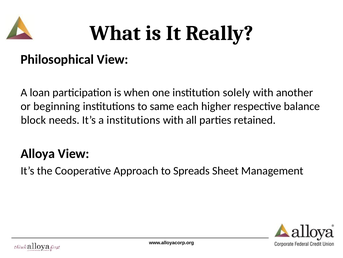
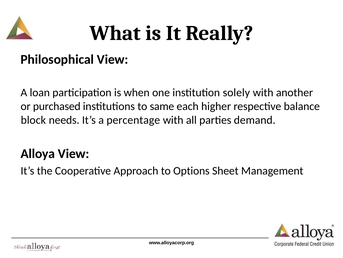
beginning: beginning -> purchased (57, 106)
a institutions: institutions -> percentage (133, 120)
retained: retained -> demand (255, 120)
Spreads: Spreads -> Options (191, 170)
